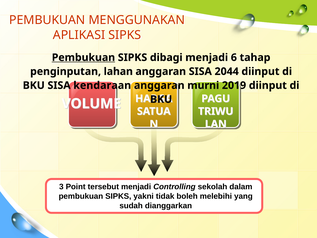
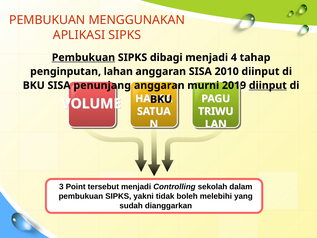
6: 6 -> 4 (234, 57)
2044: 2044 -> 2010 (227, 71)
kendaraan: kendaraan -> penunjang (102, 85)
diinput underline: none -> present (268, 85)
